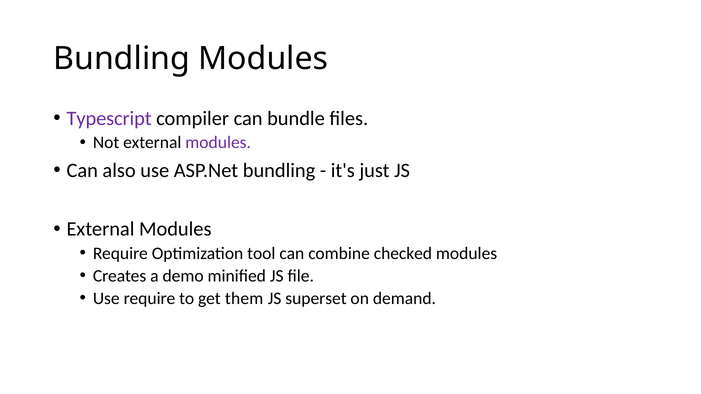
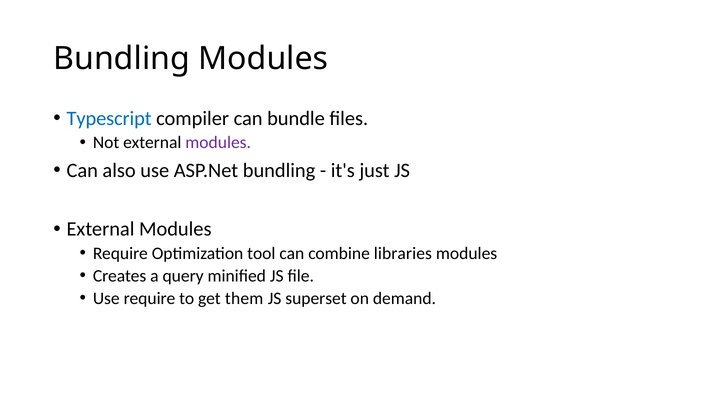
Typescript colour: purple -> blue (109, 119)
checked: checked -> libraries (403, 253)
demo: demo -> query (183, 276)
